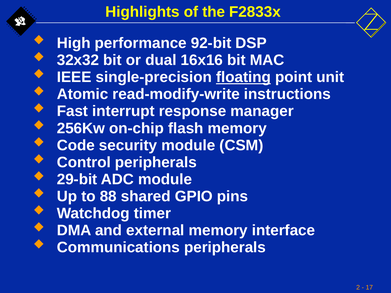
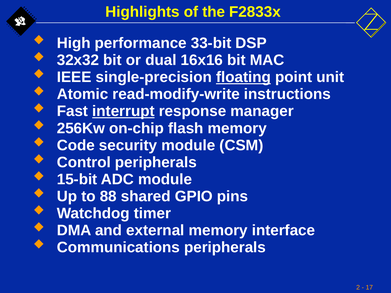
92-bit: 92-bit -> 33-bit (211, 43)
interrupt underline: none -> present (123, 111)
29-bit: 29-bit -> 15-bit (77, 179)
